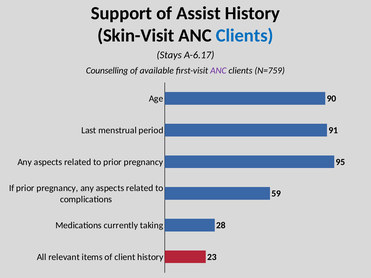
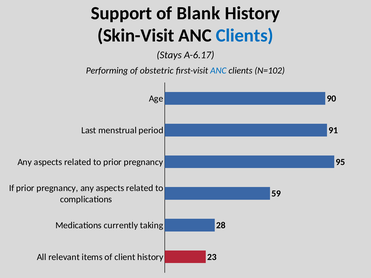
Assist: Assist -> Blank (198, 13)
Counselling: Counselling -> Performing (107, 71)
available: available -> obstetric (157, 71)
ANC colour: purple -> blue (218, 71)
N=759: N=759 -> N=102 (270, 71)
